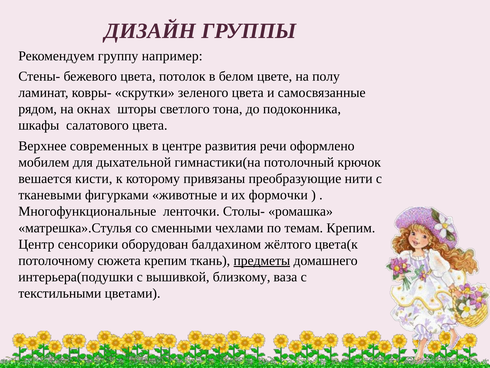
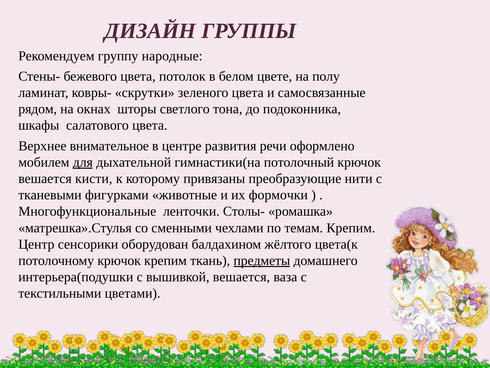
например: например -> народные (172, 56)
современных: современных -> внимательное (109, 146)
для underline: none -> present (83, 162)
потолочному сюжета: сюжета -> крючок (119, 260)
вышивкой близкому: близкому -> вешается (241, 277)
